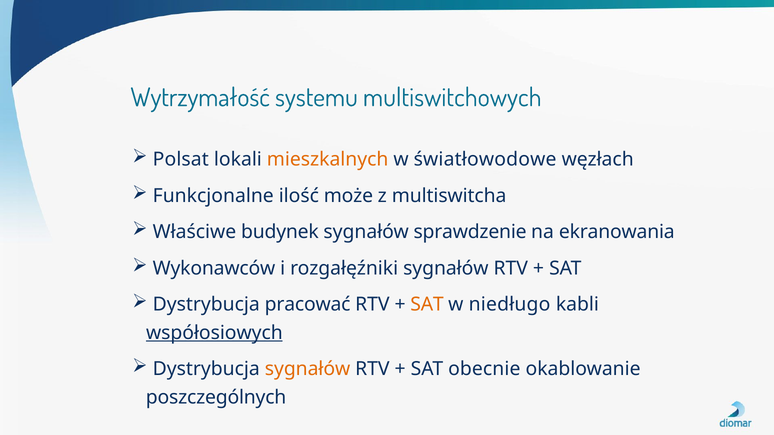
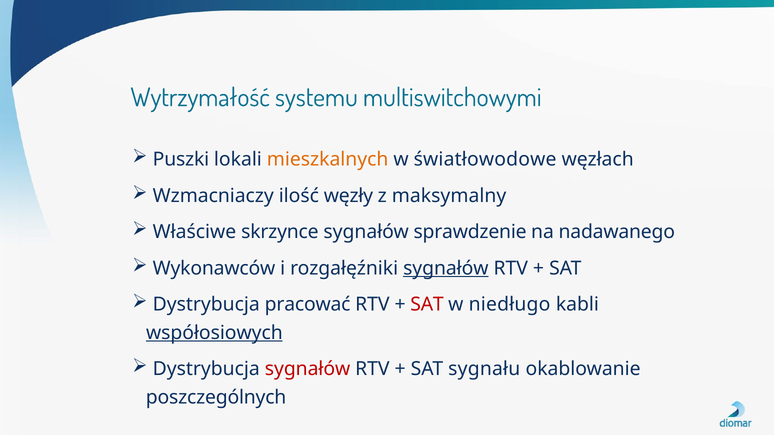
multiswitchowych: multiswitchowych -> multiswitchowymi (452, 98)
Polsat: Polsat -> Puszki (181, 160)
Funkcjonalne: Funkcjonalne -> Wzmacniaczy (213, 196)
może: może -> węzły (348, 196)
multiswitcha: multiswitcha -> maksymalny (449, 196)
budynek: budynek -> skrzynce (280, 232)
ekranowania: ekranowania -> nadawanego (617, 232)
sygnałów underline: none -> present (446, 269)
SAT colour: orange -> red (427, 305)
sygnałów colour: orange -> red (308, 369)
obecnie: obecnie -> sygnału (484, 369)
